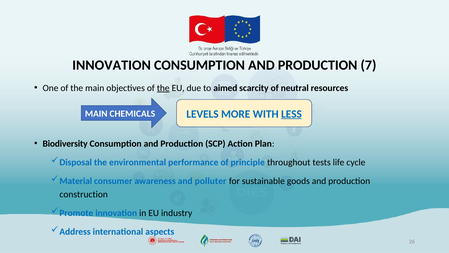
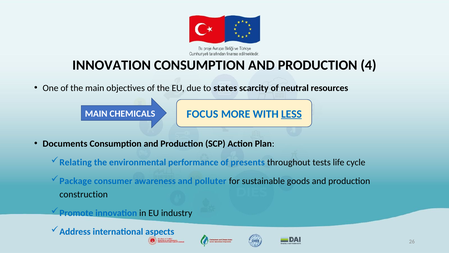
7: 7 -> 4 (368, 65)
the underline: present -> none (163, 88)
aimed: aimed -> states (225, 88)
LEVELS: LEVELS -> FOCUS (202, 114)
Biodiversity: Biodiversity -> Documents (65, 144)
Disposal: Disposal -> Relating (76, 162)
principle: principle -> presents (248, 162)
Material: Material -> Package (76, 181)
